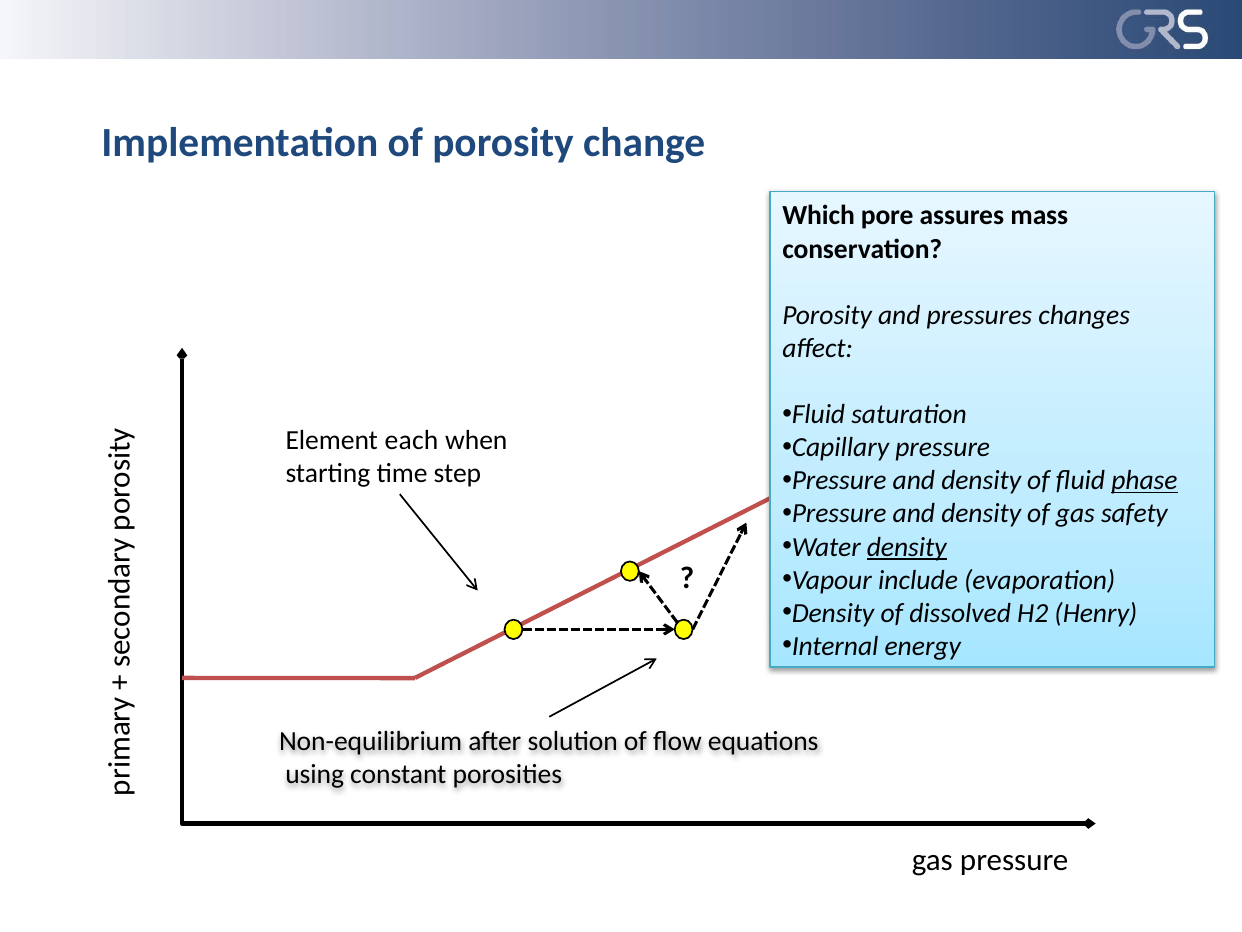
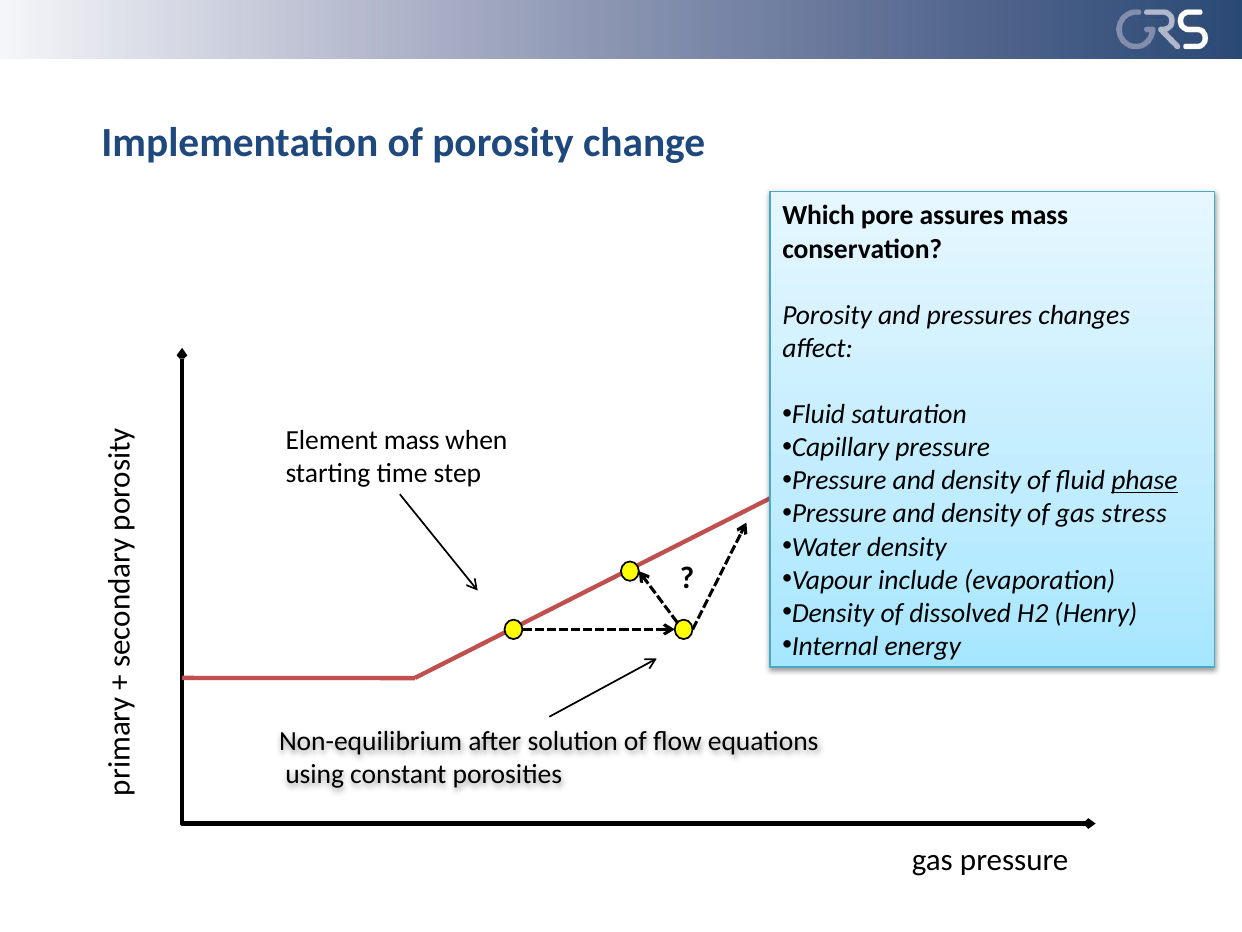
Element each: each -> mass (412, 440)
safety: safety -> stress (1134, 514)
density underline: present -> none (907, 547)
